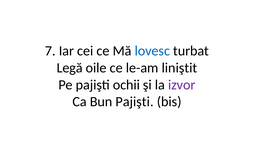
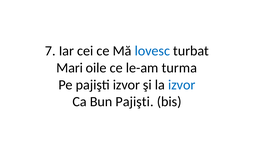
Legă: Legă -> Mari (70, 68)
liniştit: liniştit -> turma (179, 68)
pajişti ochii: ochii -> izvor (126, 85)
izvor colour: purple -> blue (182, 85)
